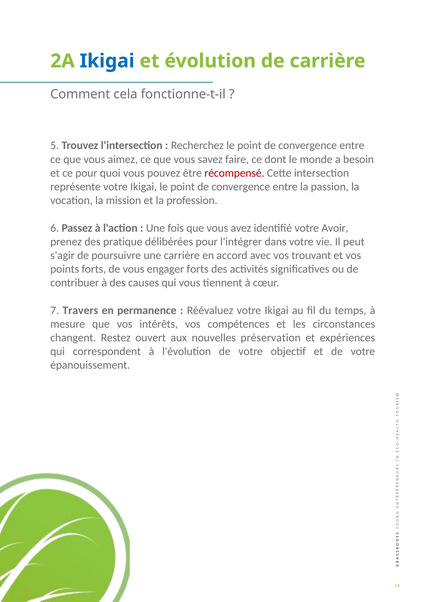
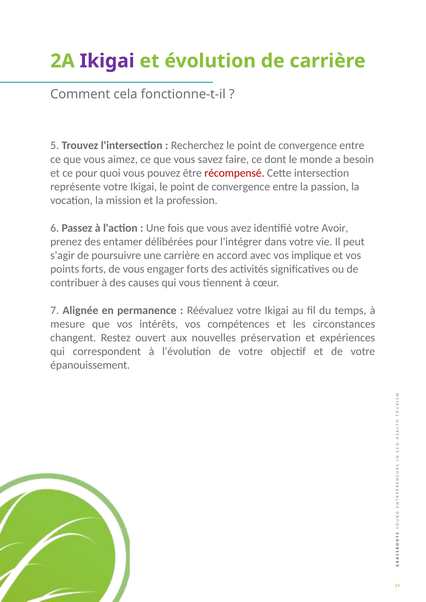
Ikigai colour: blue -> purple (107, 61)
pratique: pratique -> entamer (123, 242)
trouvant: trouvant -> implique (311, 256)
Travers: Travers -> Alignée (80, 310)
